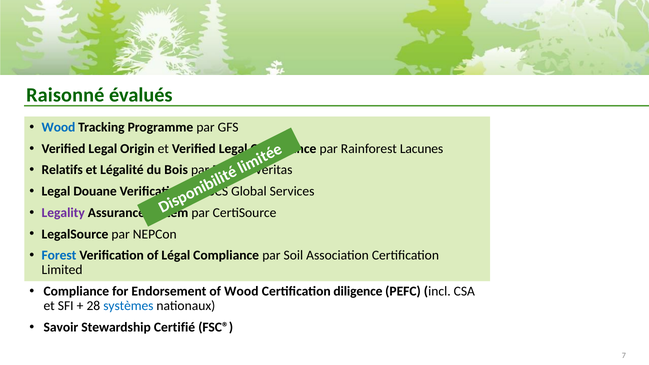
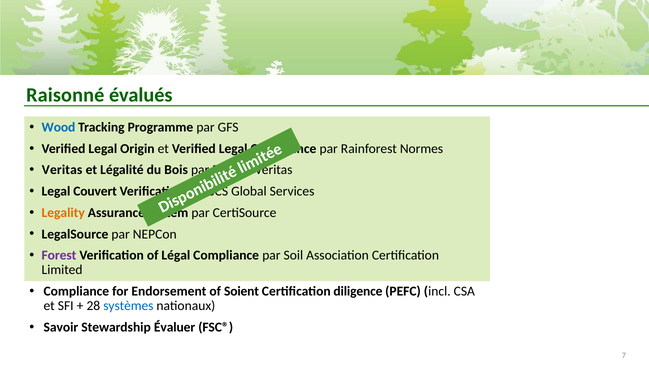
Lacunes: Lacunes -> Normes (422, 149)
Relatifs: Relatifs -> Veritas (62, 170)
Douane: Douane -> Couvert (95, 191)
Legality colour: purple -> orange (63, 213)
Forest colour: blue -> purple (59, 255)
of Wood: Wood -> Soient (242, 291)
Certifié: Certifié -> Évaluer (175, 327)
